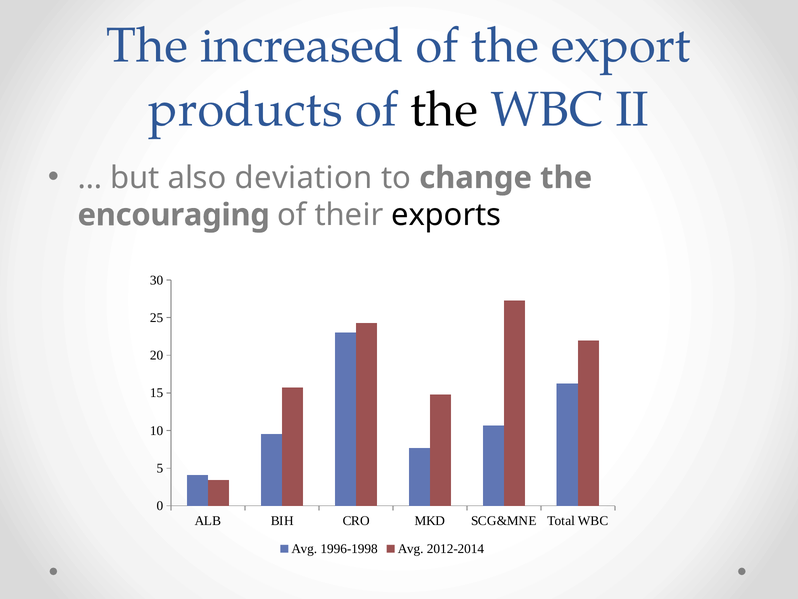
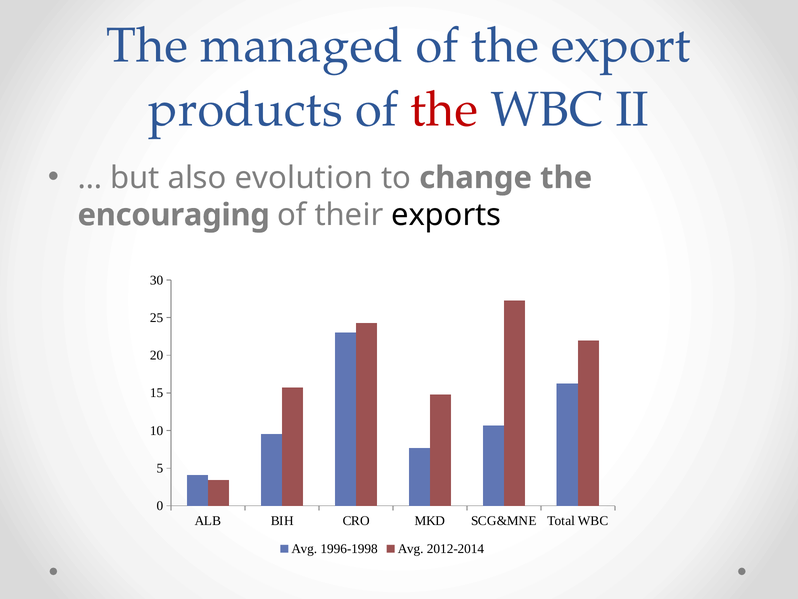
increased: increased -> managed (302, 46)
the colour: black -> red (444, 110)
deviation: deviation -> evolution (304, 178)
